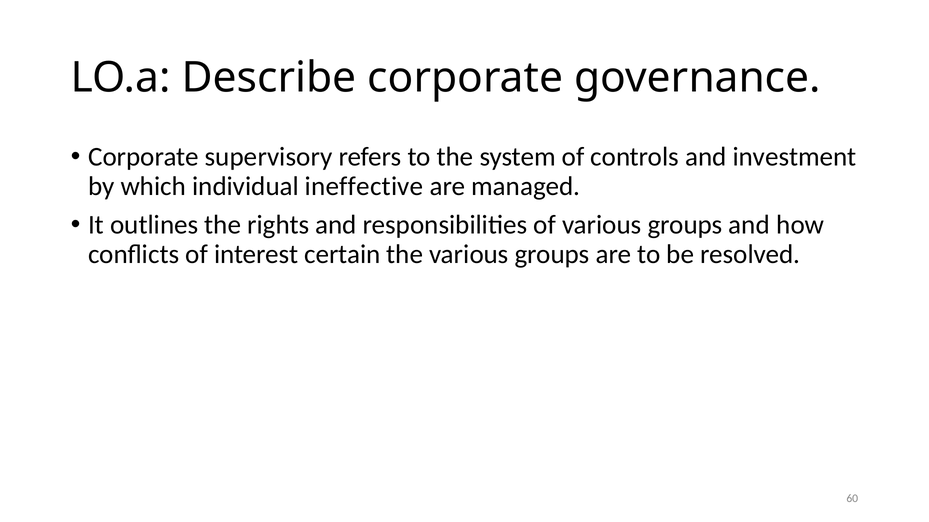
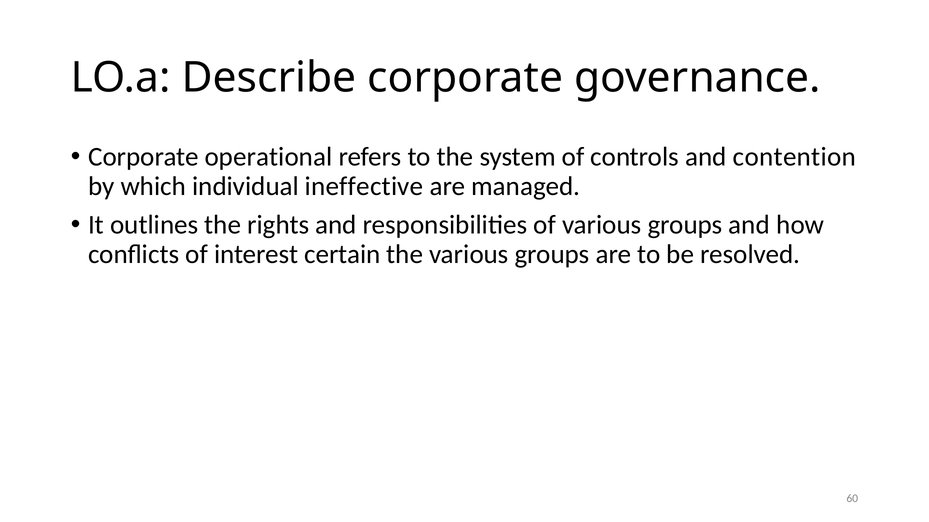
supervisory: supervisory -> operational (269, 157)
investment: investment -> contention (794, 157)
